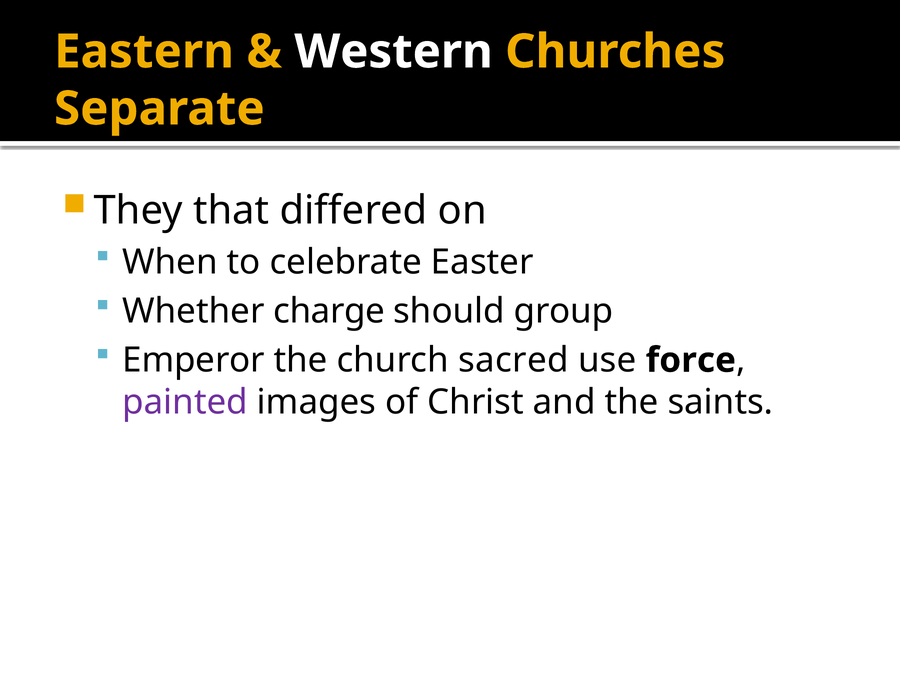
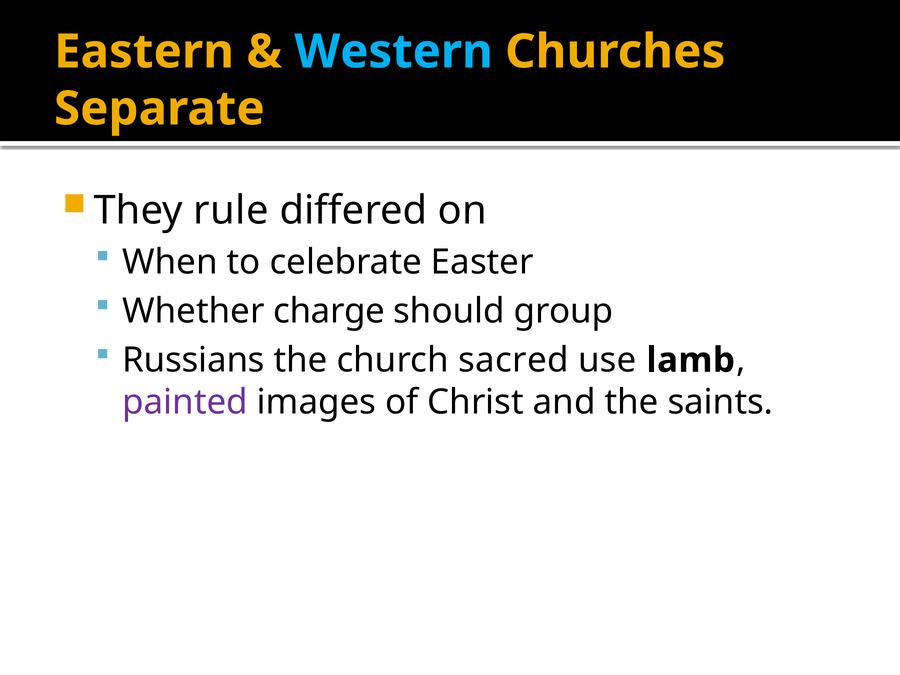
Western colour: white -> light blue (394, 52)
that: that -> rule (231, 211)
Emperor: Emperor -> Russians (194, 360)
force: force -> lamb (691, 360)
